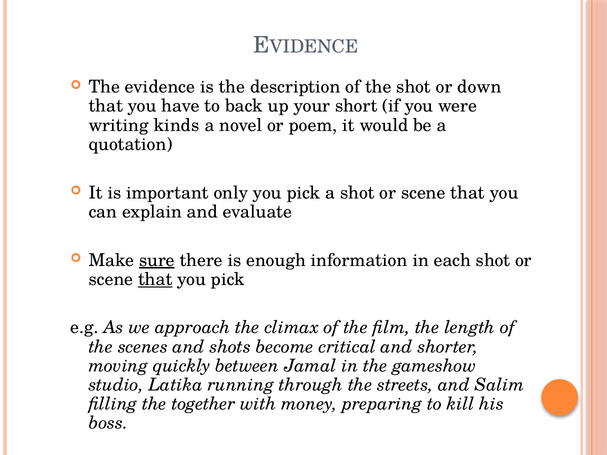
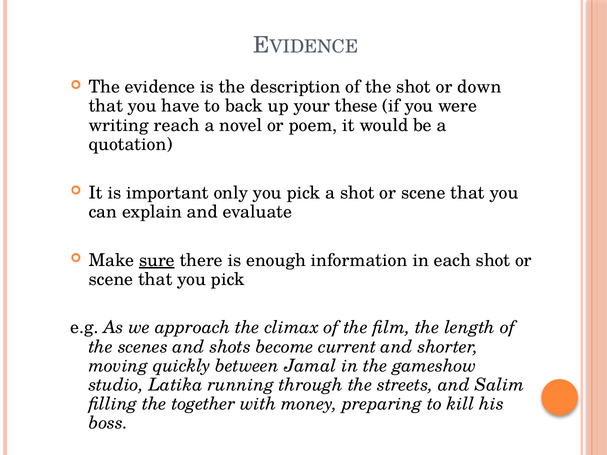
short: short -> these (356, 106)
kinds: kinds -> reach (177, 125)
that underline: present -> none (155, 279)
critical: critical -> current (348, 347)
